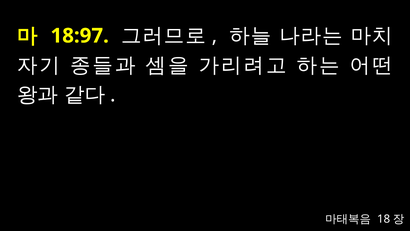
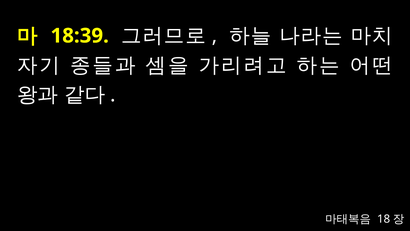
18:97: 18:97 -> 18:39 (80, 36)
